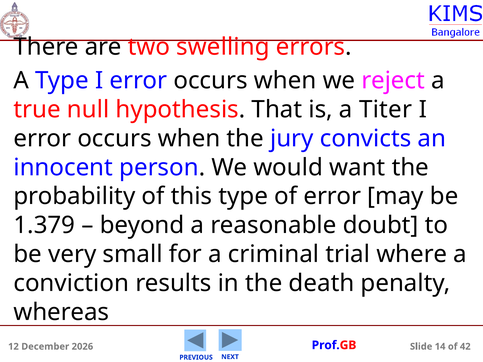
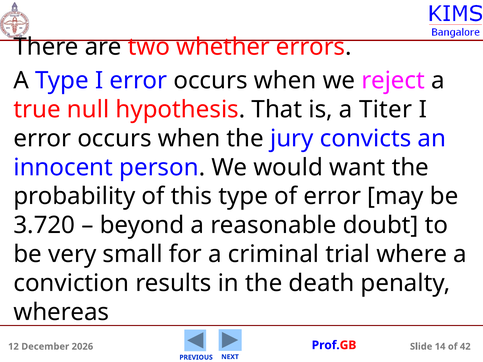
swelling: swelling -> whether (223, 47)
1.379: 1.379 -> 3.720 (44, 225)
